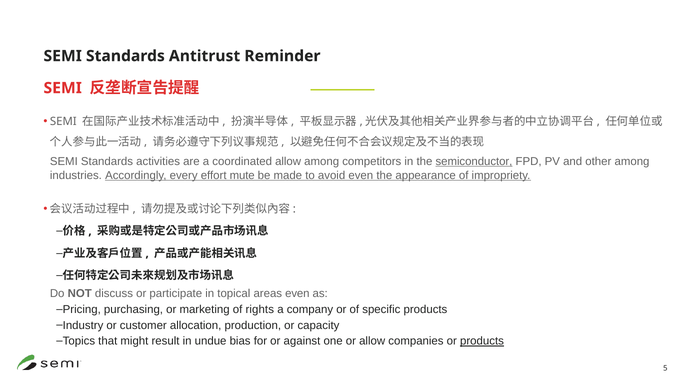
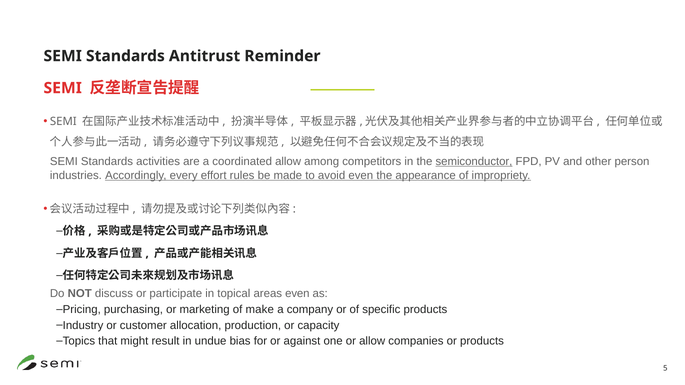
other among: among -> person (632, 161)
mute: mute -> rules (242, 175)
rights: rights -> make (260, 310)
products underline: present -> none (482, 341)
